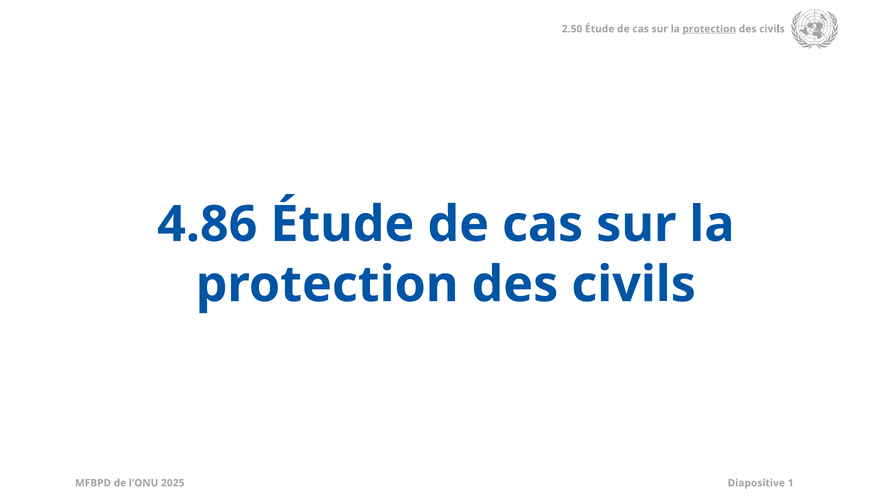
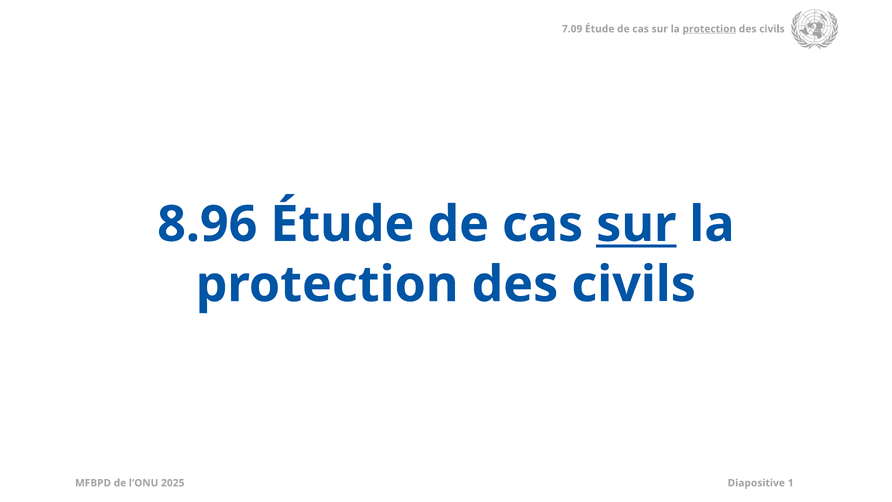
2.50: 2.50 -> 7.09 (572, 29)
4.86: 4.86 -> 8.96 (207, 224)
sur underline: none -> present (636, 224)
